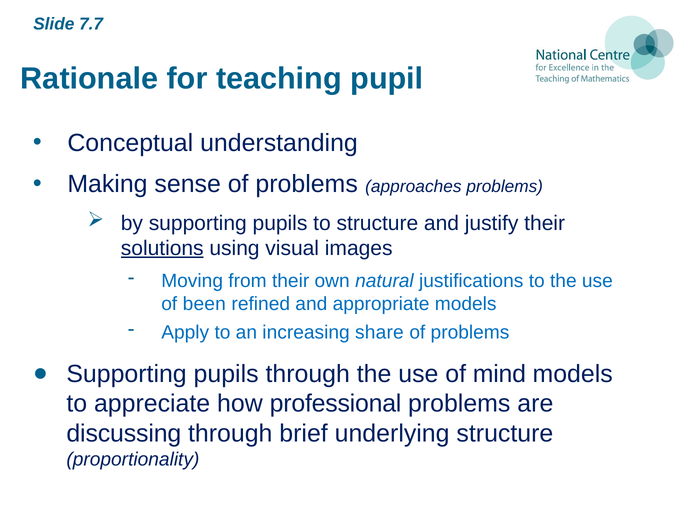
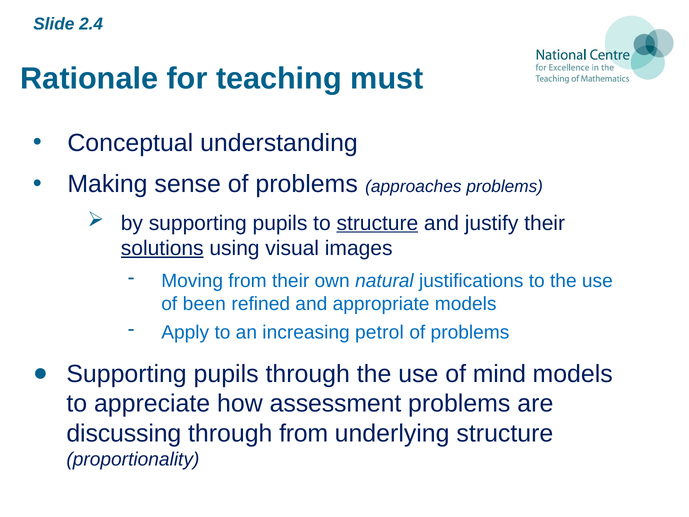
7.7: 7.7 -> 2.4 (91, 24)
pupil: pupil -> must (387, 79)
structure underline: none -> present (377, 223)
share: share -> petrol (379, 333)
professional: professional -> assessment (336, 404)
through brief: brief -> from (304, 433)
